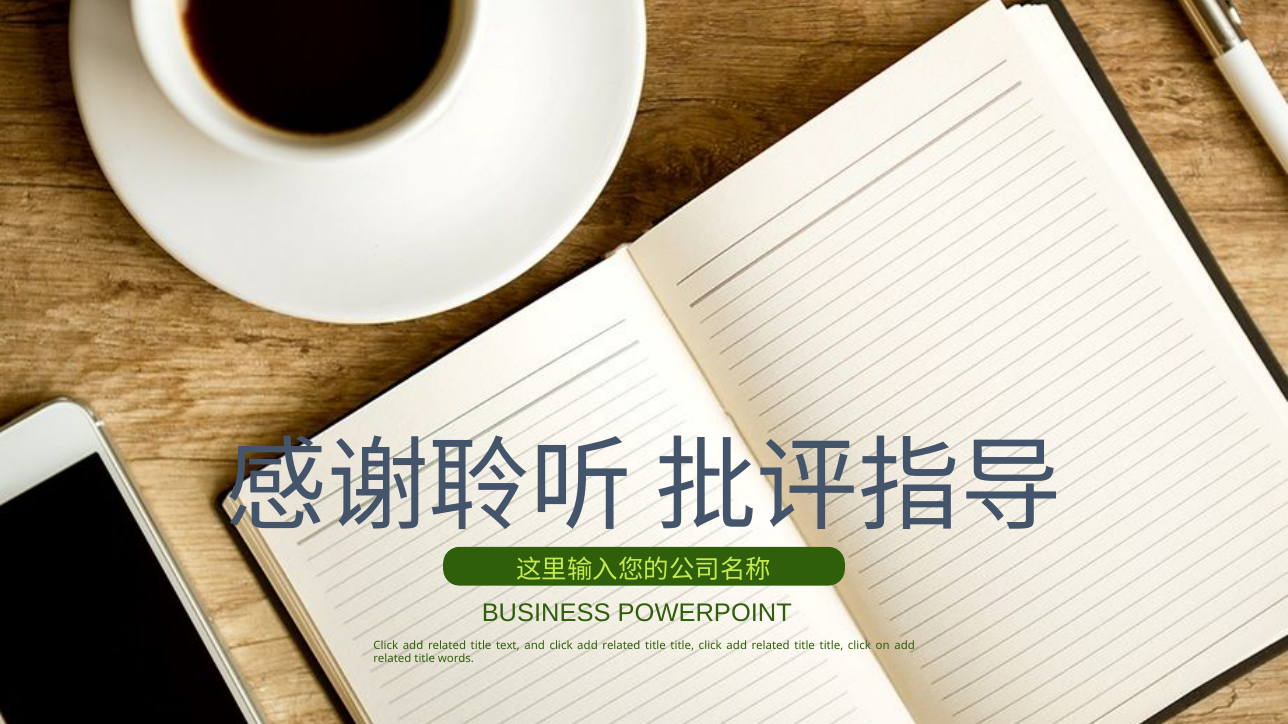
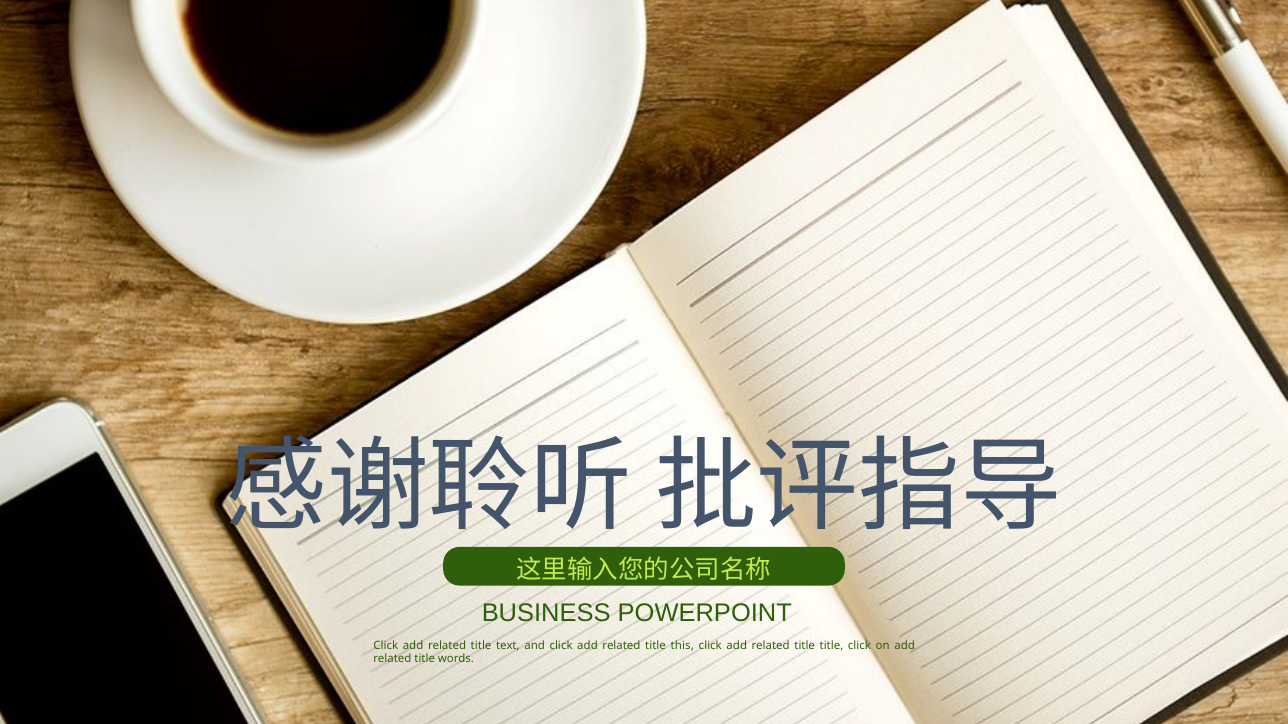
title: title -> this (682, 646)
